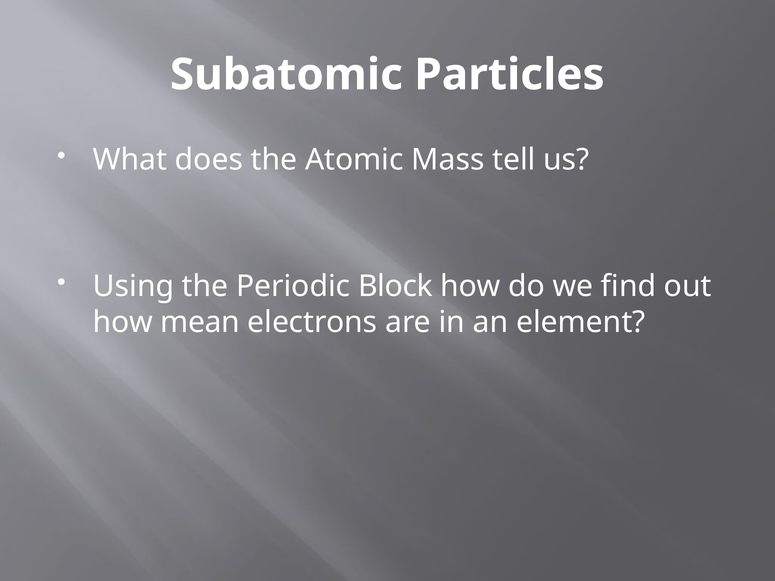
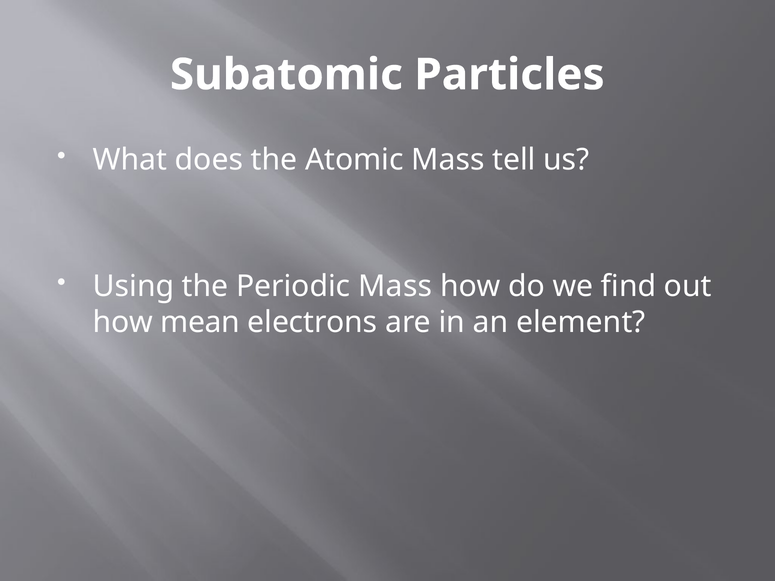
Periodic Block: Block -> Mass (395, 286)
